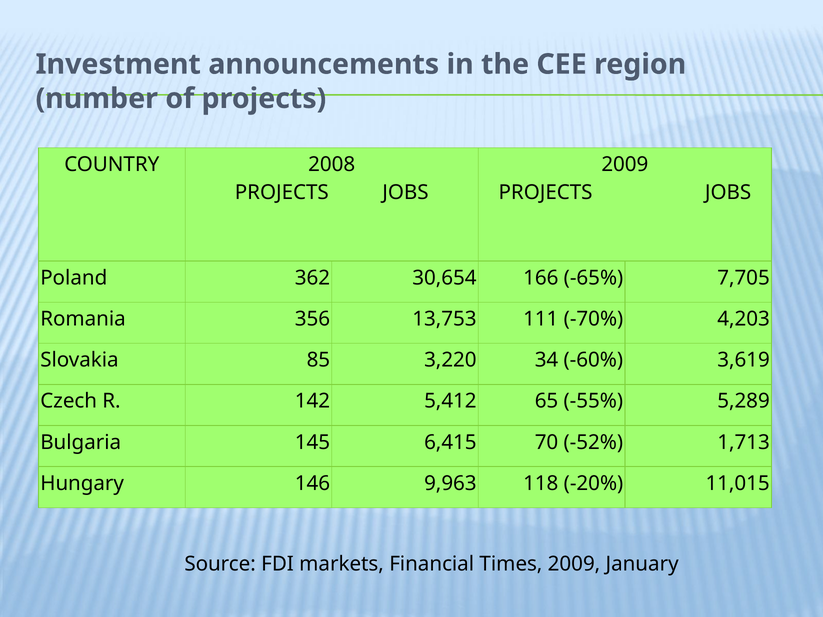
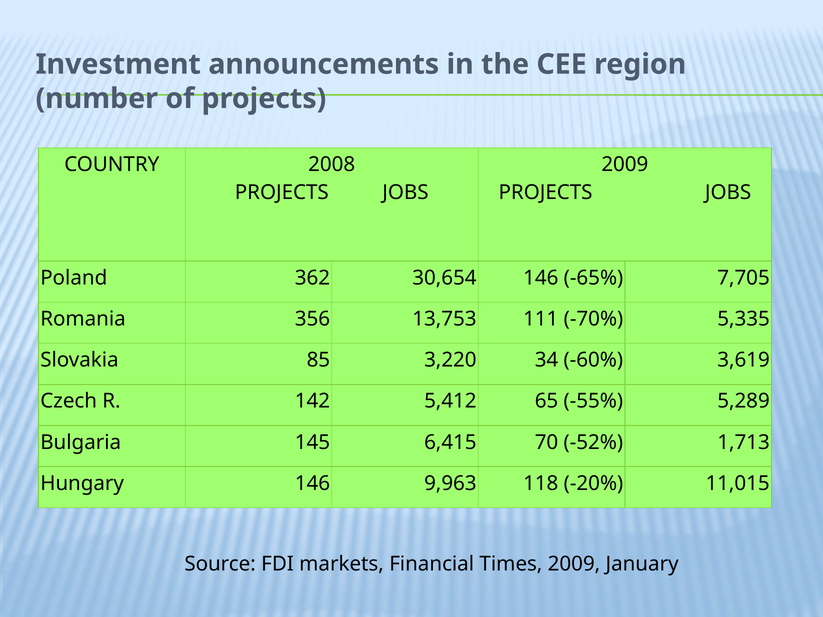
30,654 166: 166 -> 146 (541, 278)
4,203: 4,203 -> 5,335 (744, 319)
